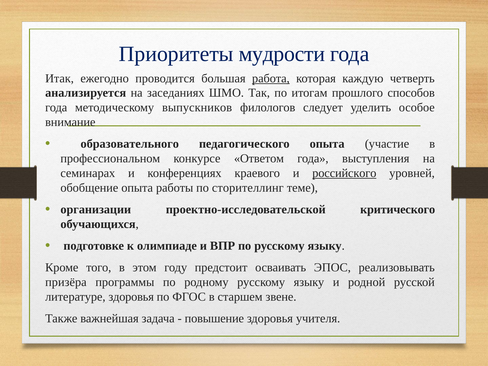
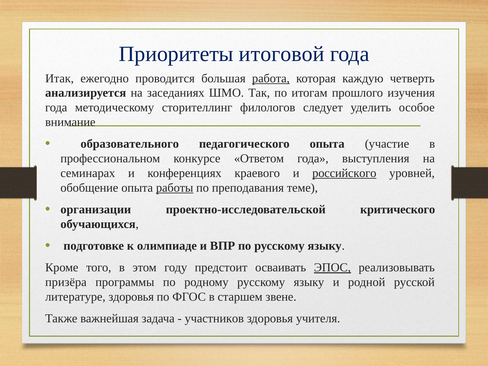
мудрости: мудрости -> итоговой (282, 54)
способов: способов -> изучения (411, 93)
выпускников: выпускников -> сторителлинг (197, 108)
работы underline: none -> present (175, 188)
сторителлинг: сторителлинг -> преподавания (248, 188)
ЭПОС underline: none -> present (332, 268)
повышение: повышение -> участников (214, 319)
